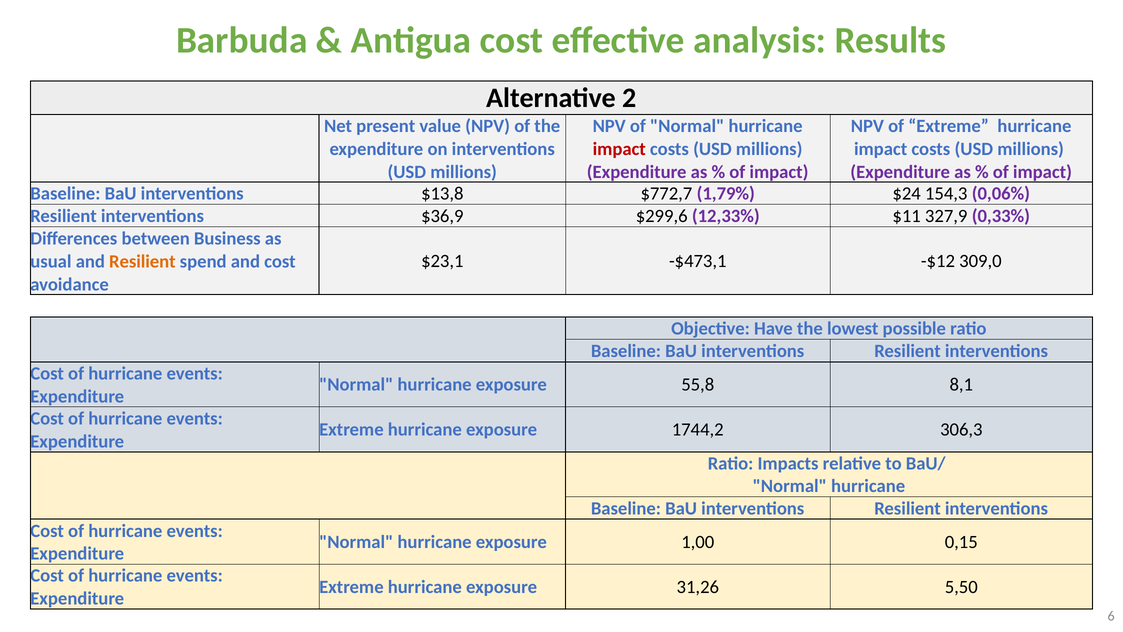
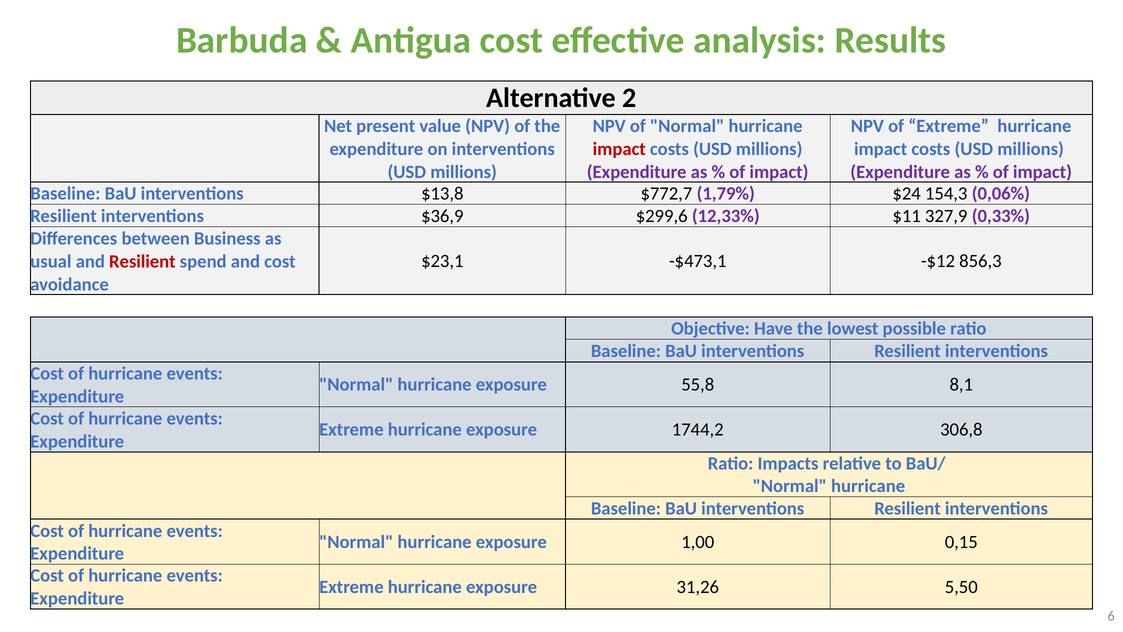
309,0: 309,0 -> 856,3 (980, 261)
Resilient colour: orange -> red (142, 261)
306,3: 306,3 -> 306,8 (961, 429)
